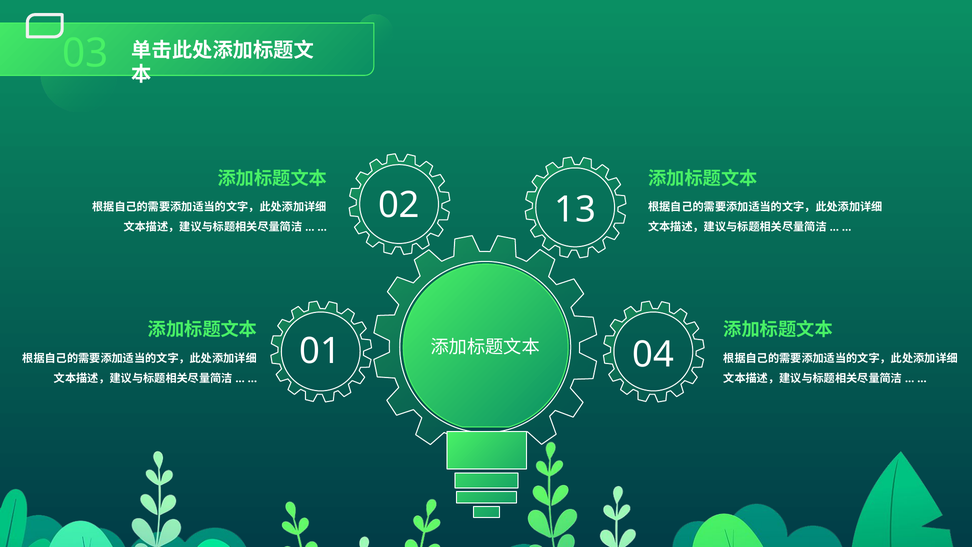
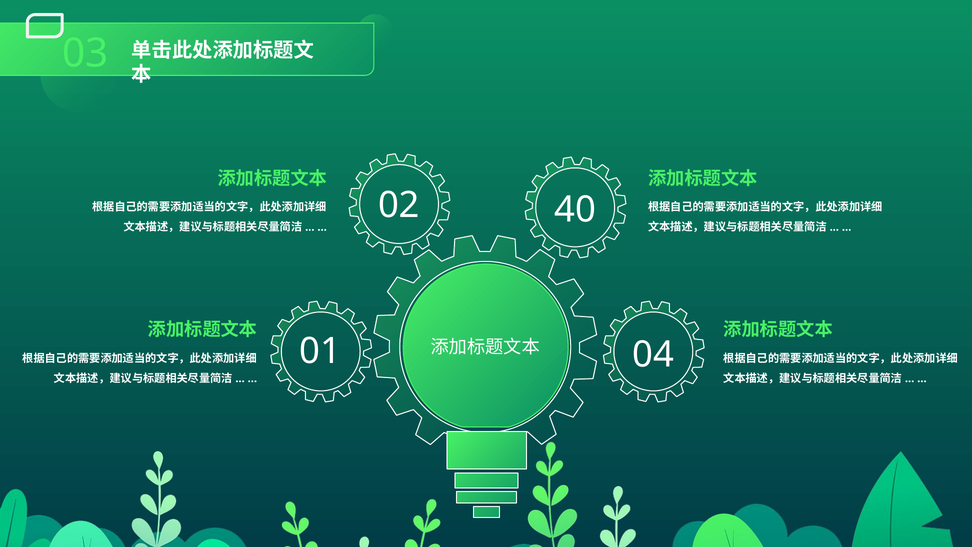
13: 13 -> 40 (575, 210)
